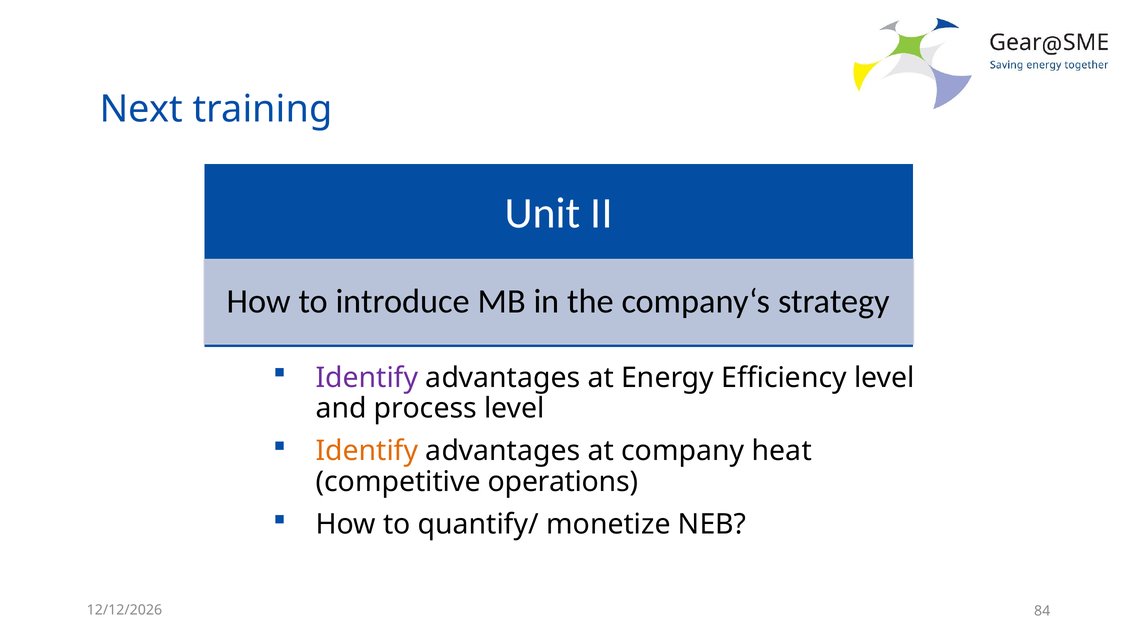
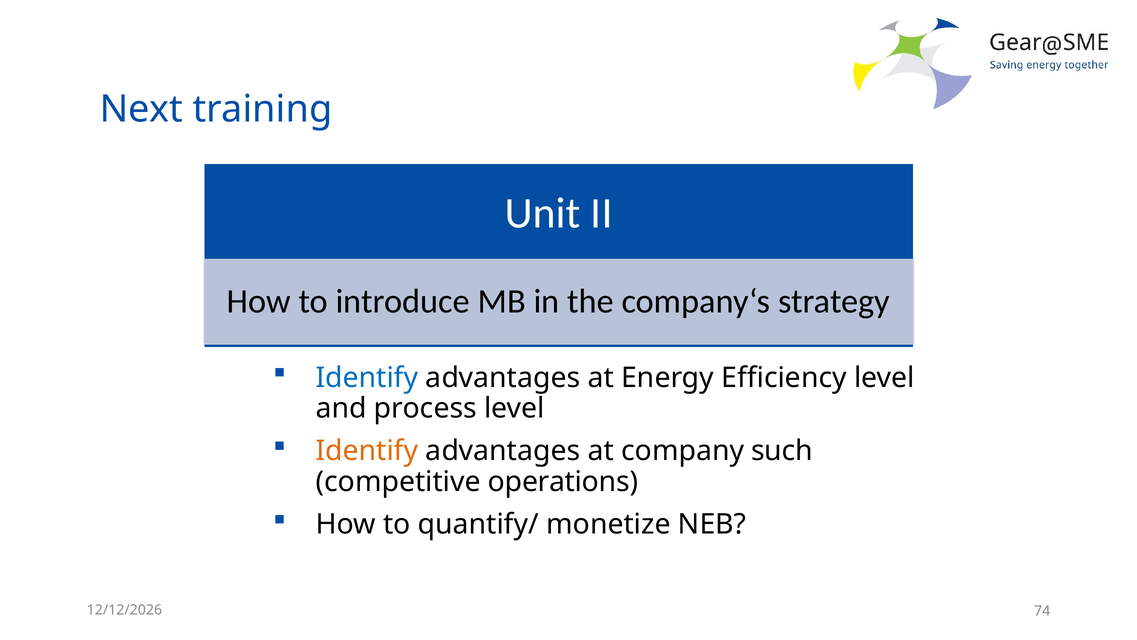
Identify colour: purple -> blue (367, 378)
heat: heat -> such (782, 451)
84: 84 -> 74 (1042, 610)
